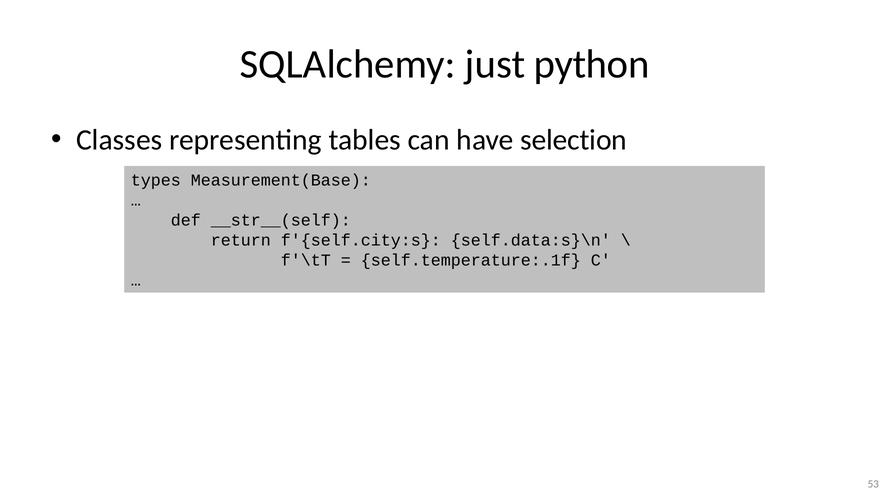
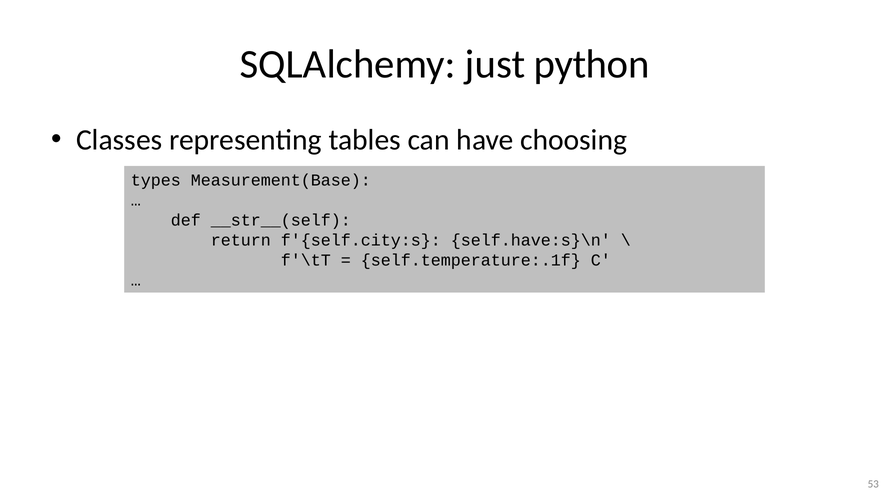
selection: selection -> choosing (574, 140)
self.data:s}\n: self.data:s}\n -> self.have:s}\n (531, 240)
